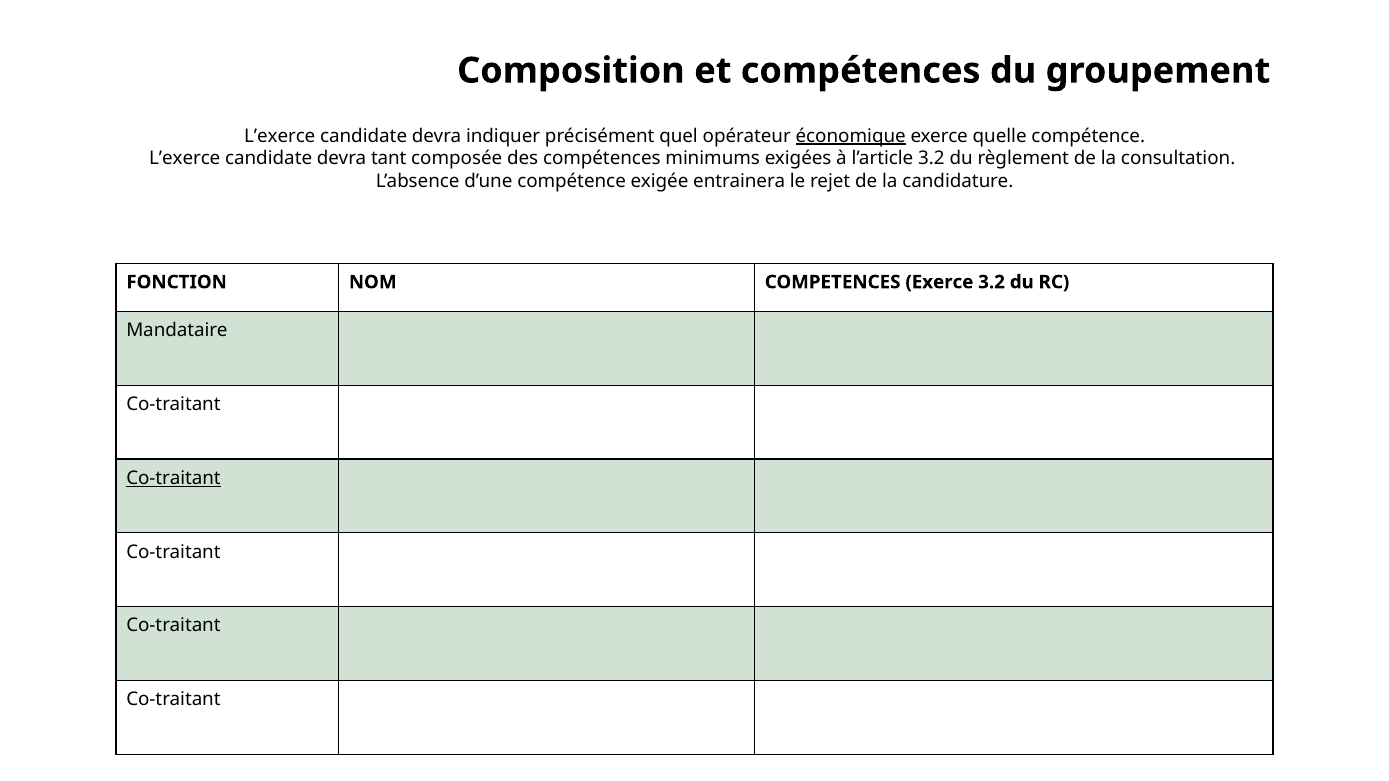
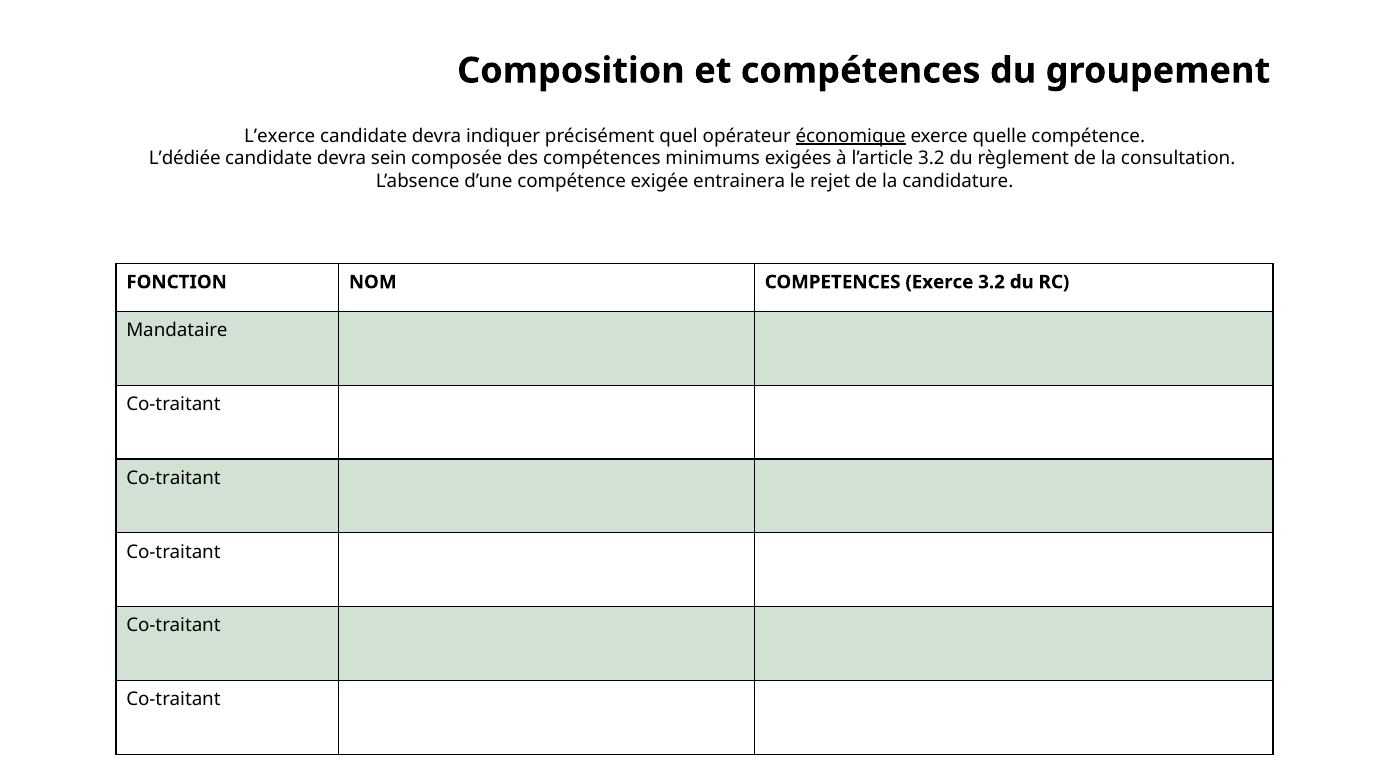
L’exerce: L’exerce -> L’dédiée (185, 158)
tant: tant -> sein (389, 158)
Co-traitant underline: present -> none (174, 478)
